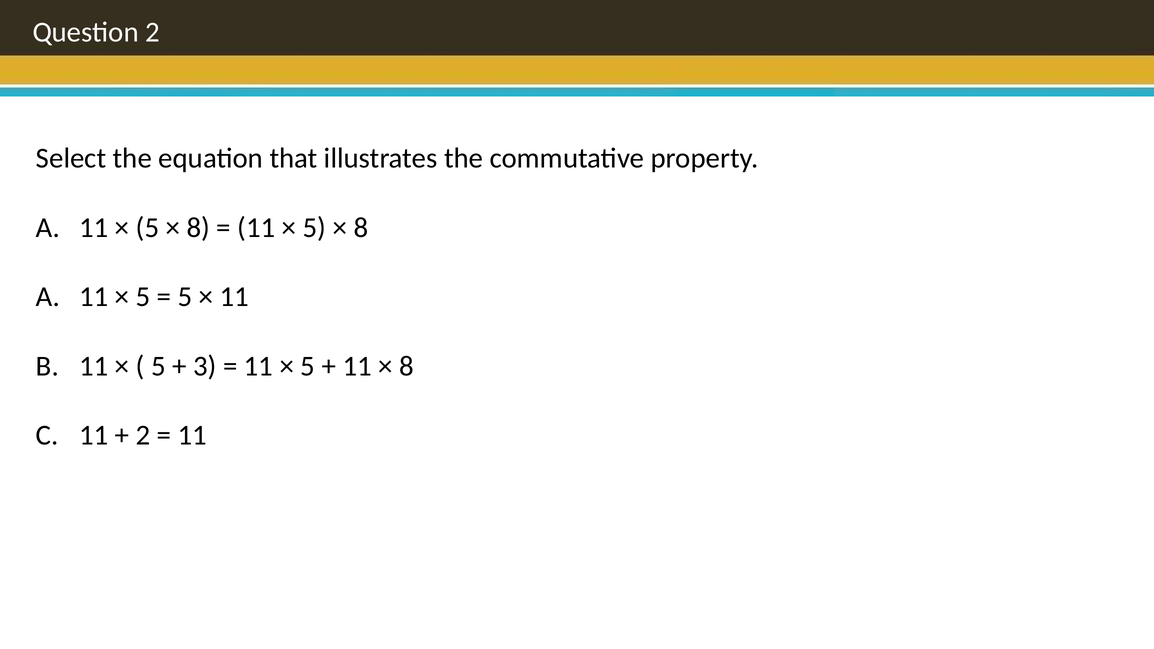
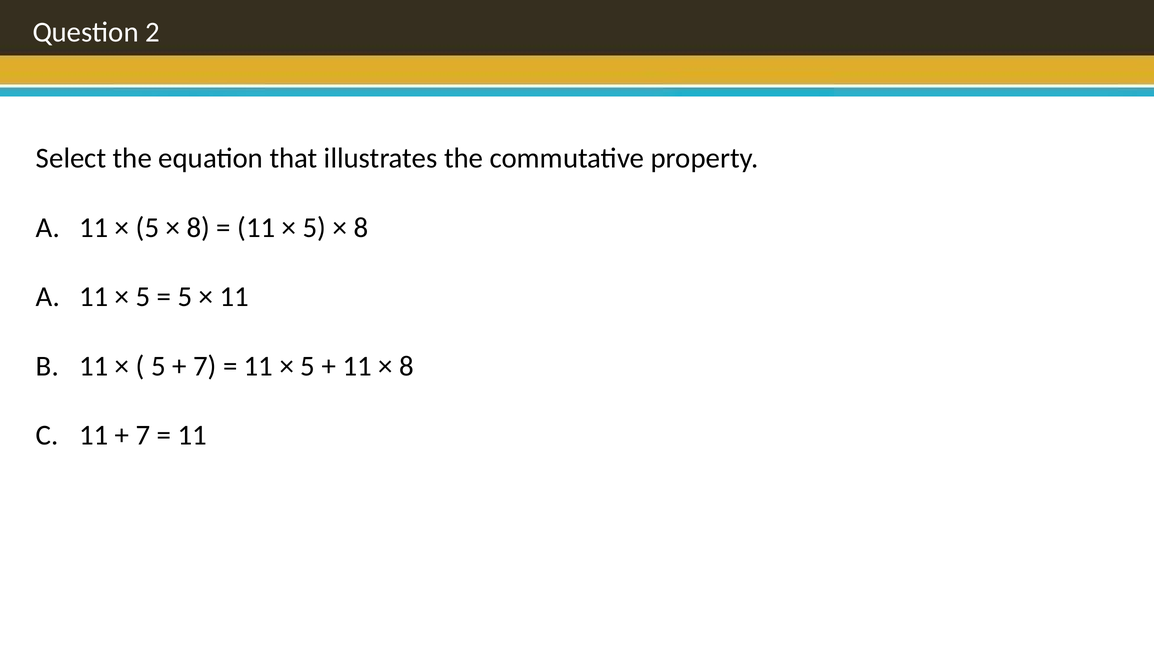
3: 3 -> 7 (205, 366)
2: 2 -> 7 (143, 435)
